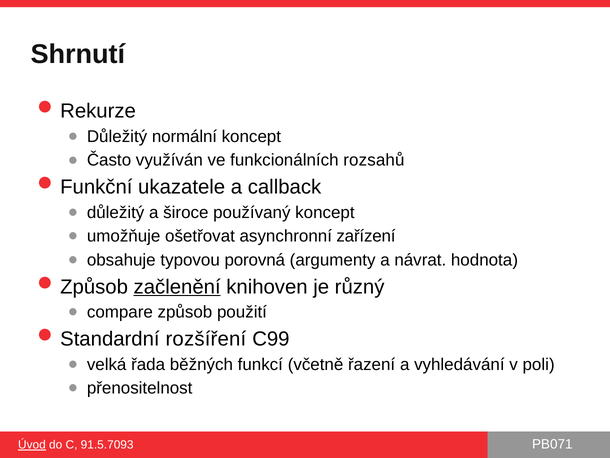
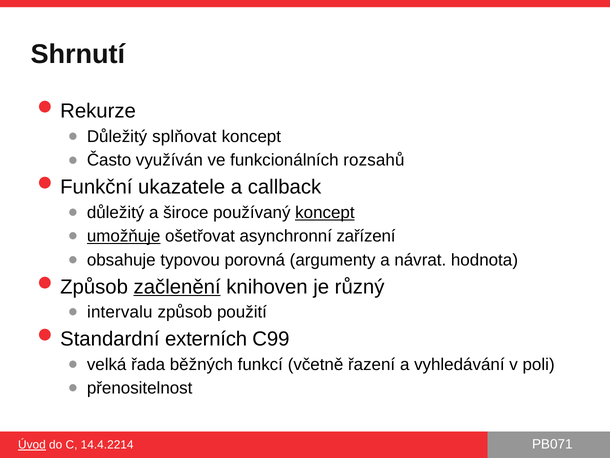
normální: normální -> splňovat (184, 136)
koncept underline: none -> present (325, 212)
umožňuje underline: none -> present (124, 236)
compare: compare -> intervalu (120, 312)
rozšíření: rozšíření -> externích (206, 339)
91.5.7093: 91.5.7093 -> 14.4.2214 (107, 444)
